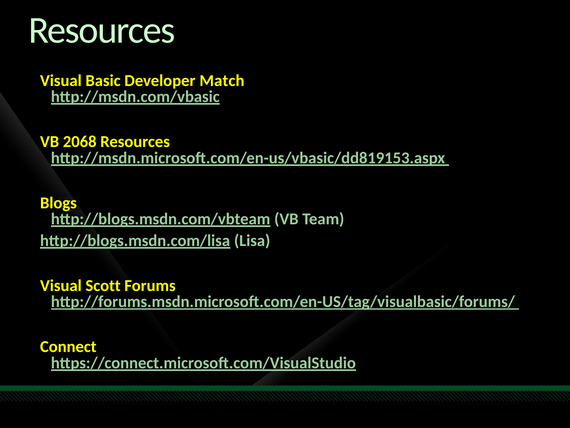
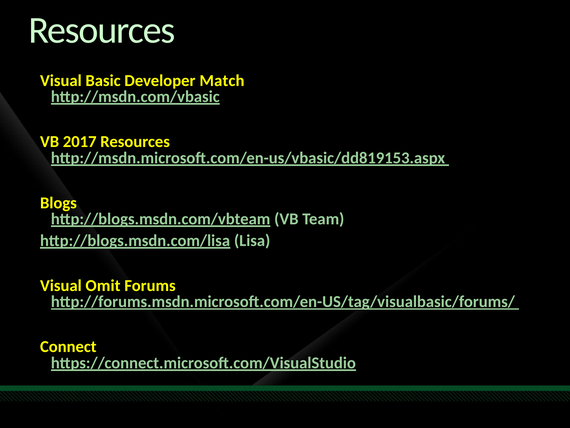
2068: 2068 -> 2017 (80, 142)
Scott: Scott -> Omit (103, 285)
